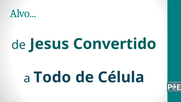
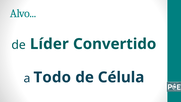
Jesus: Jesus -> Líder (49, 44)
